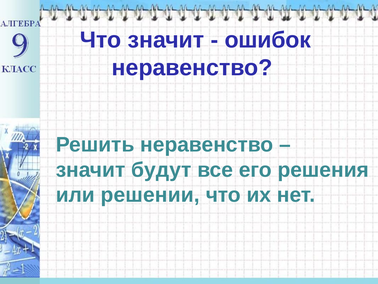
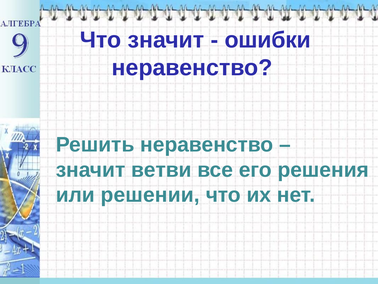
ошибок: ошибок -> ошибки (268, 40)
будут: будут -> ветви (161, 170)
